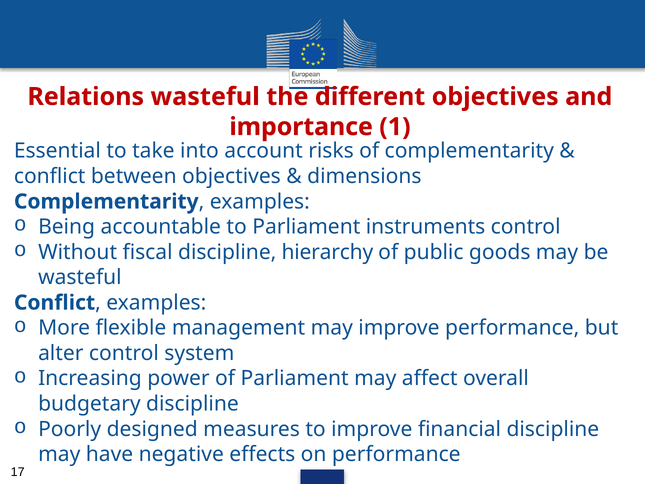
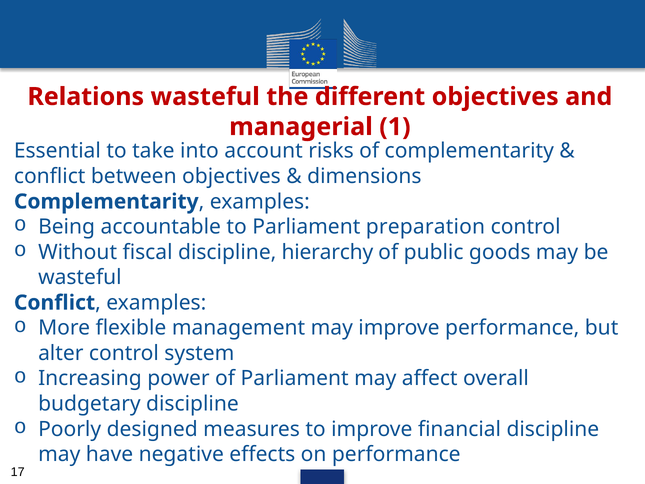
importance: importance -> managerial (301, 127)
instruments: instruments -> preparation (425, 227)
